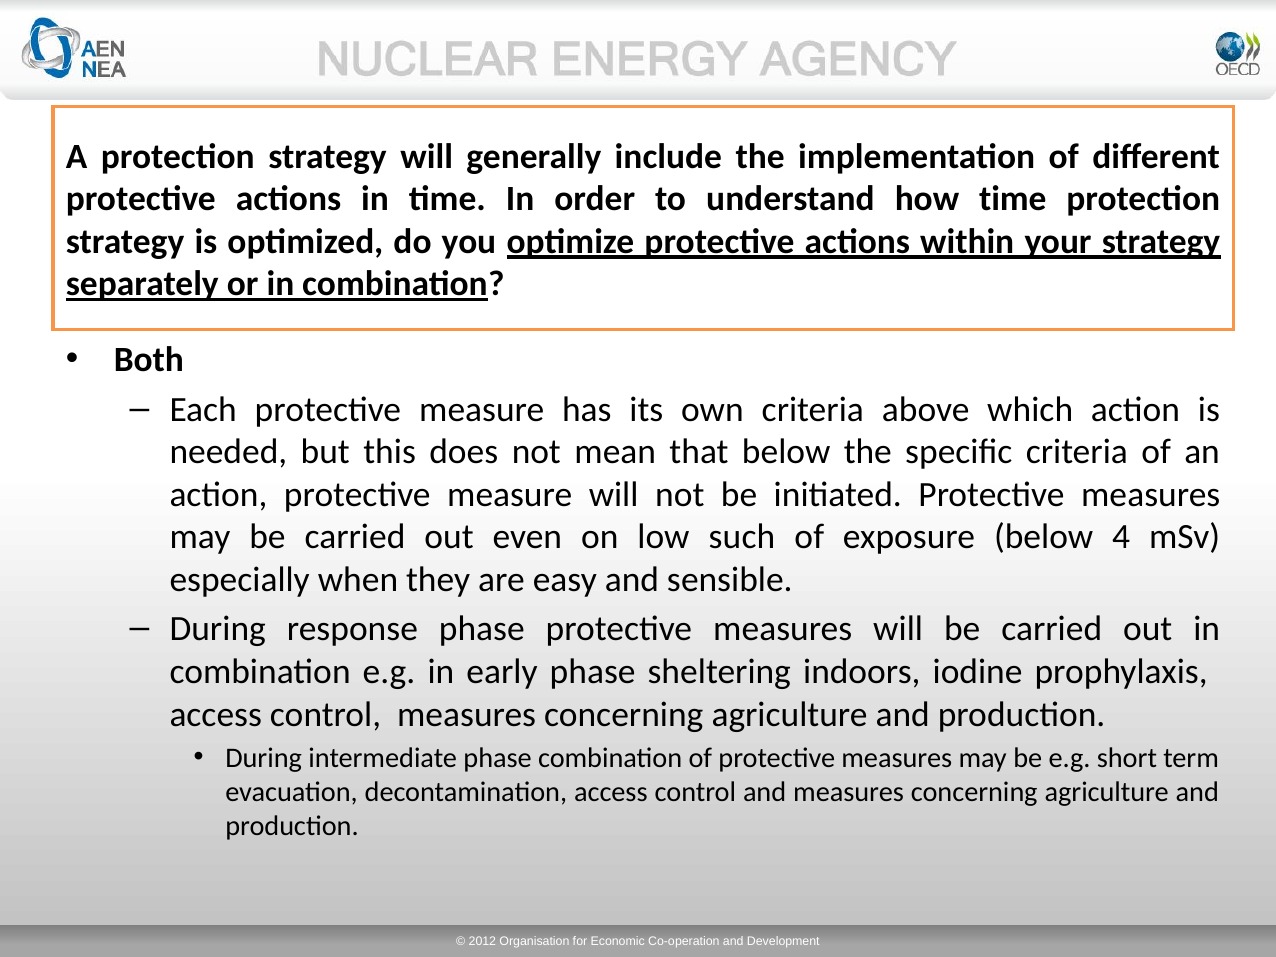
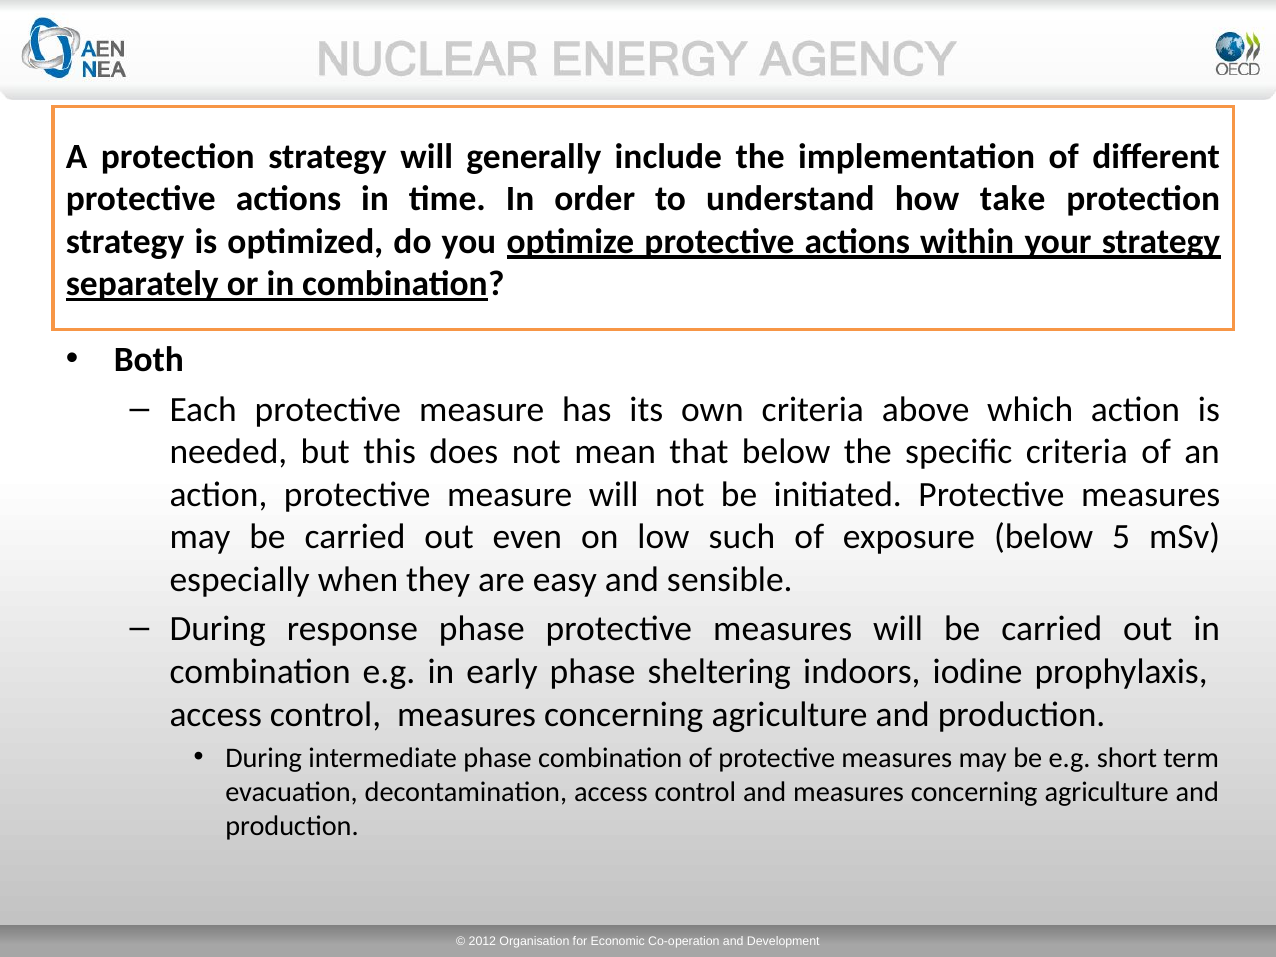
how time: time -> take (1013, 199)
4: 4 -> 5 (1121, 537)
